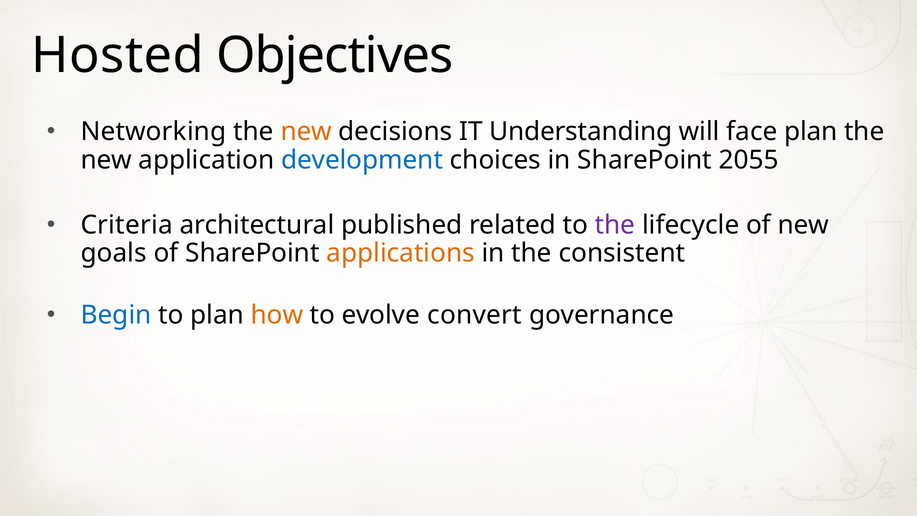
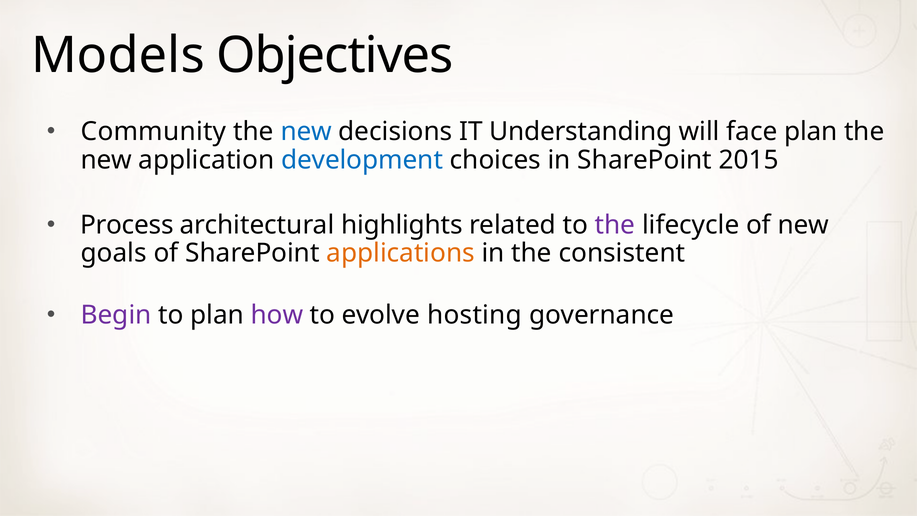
Hosted: Hosted -> Models (118, 56)
Networking: Networking -> Community (153, 131)
new colour: orange -> blue (306, 131)
2055: 2055 -> 2015 (749, 160)
Criteria: Criteria -> Process (127, 225)
published: published -> highlights (402, 225)
Begin colour: blue -> purple (116, 315)
how colour: orange -> purple (277, 315)
convert: convert -> hosting (475, 315)
